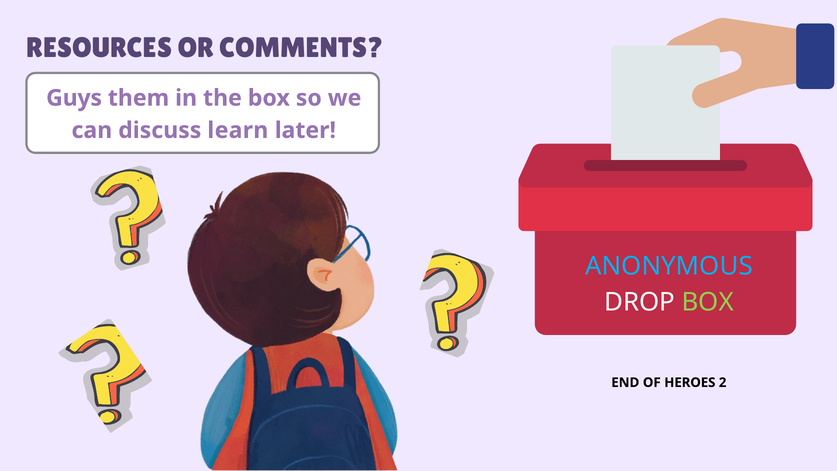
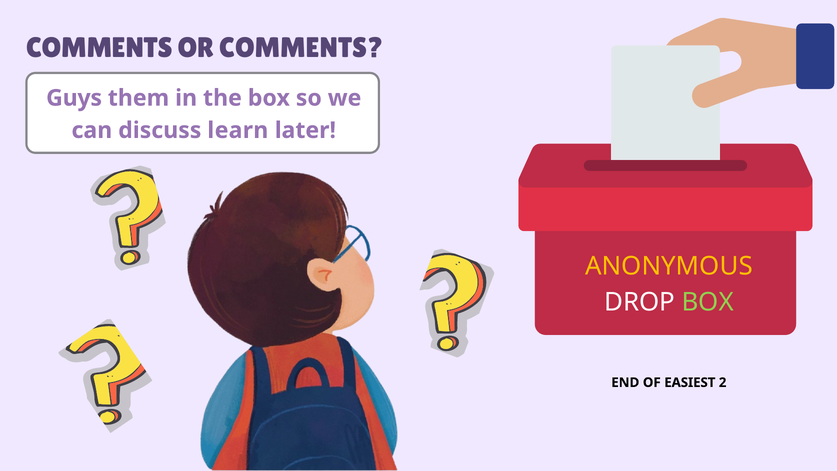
RESOURCES: RESOURCES -> COMMENTS (99, 48)
ANONYMOUS colour: light blue -> yellow (669, 266)
HEROES: HEROES -> EASIEST (690, 382)
